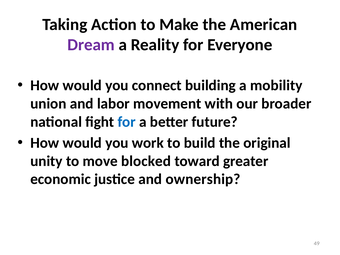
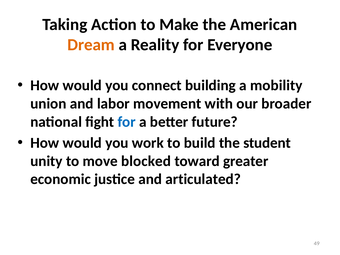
Dream colour: purple -> orange (91, 45)
original: original -> student (267, 143)
ownership: ownership -> articulated (203, 179)
